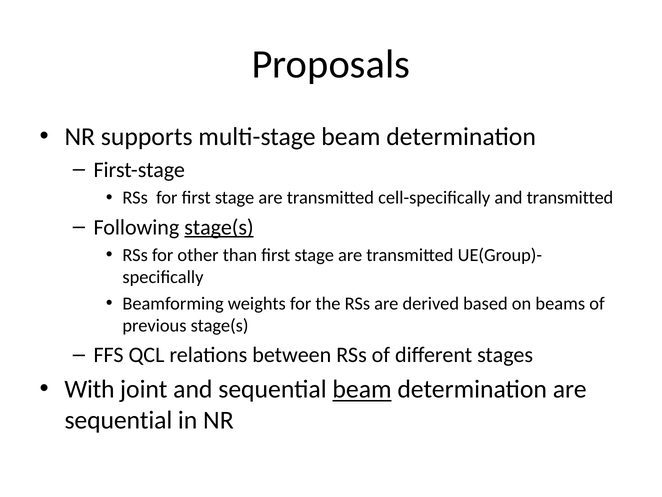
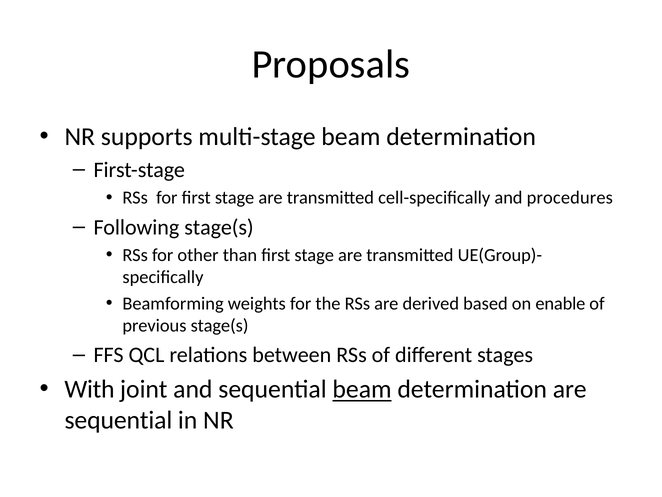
and transmitted: transmitted -> procedures (570, 198)
stage(s underline: present -> none (219, 227)
beams: beams -> enable (560, 303)
